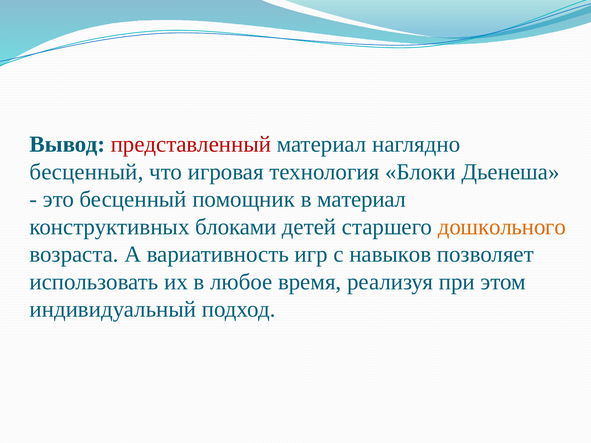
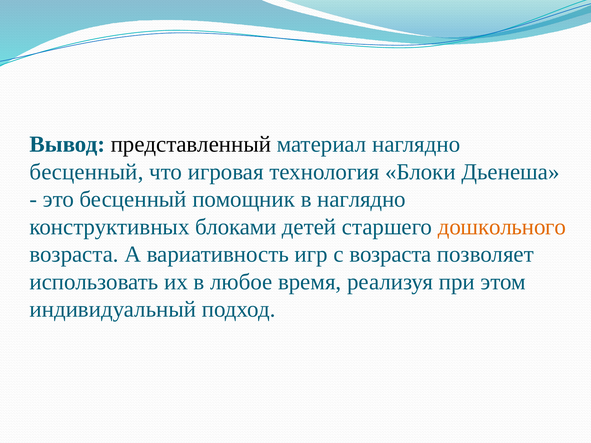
представленный colour: red -> black (191, 144)
в материал: материал -> наглядно (362, 199)
с навыков: навыков -> возраста (390, 254)
